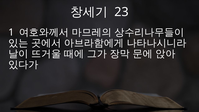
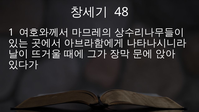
23: 23 -> 48 (122, 12)
